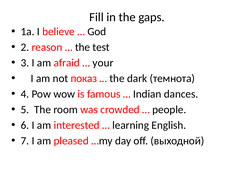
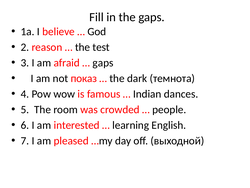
your: your -> gaps (103, 63)
